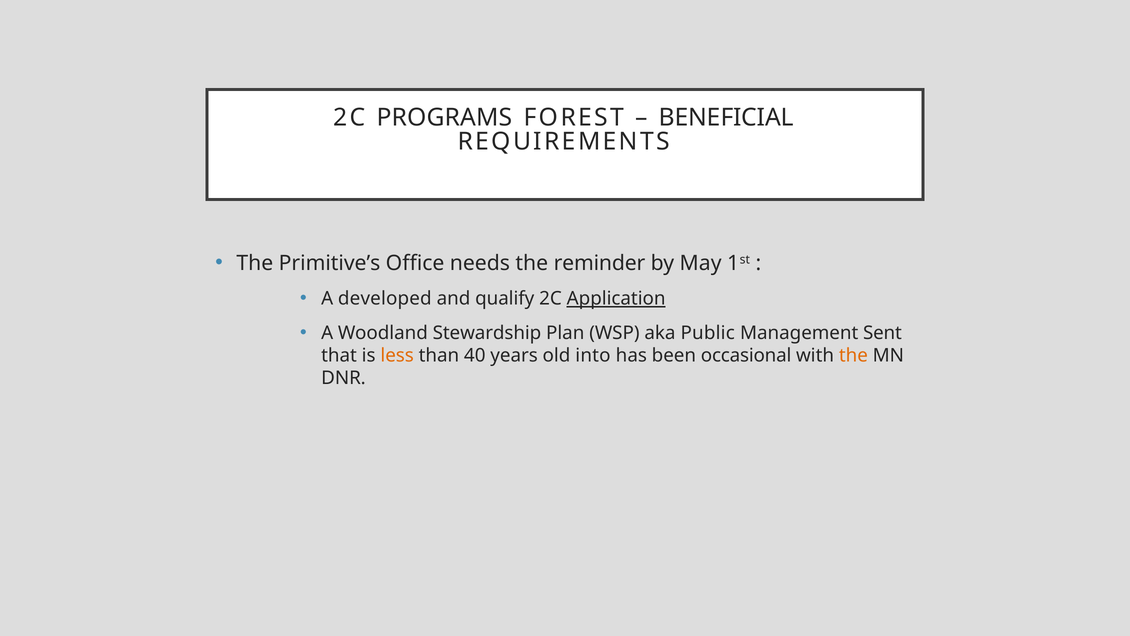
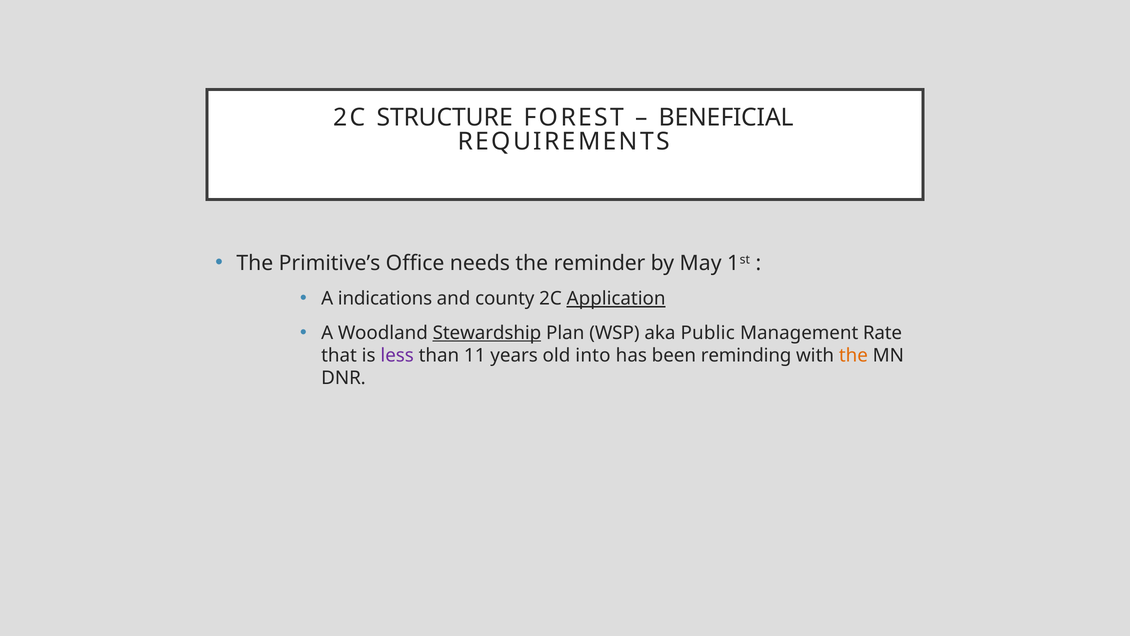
PROGRAMS: PROGRAMS -> STRUCTURE (445, 117)
developed: developed -> indications (385, 299)
qualify: qualify -> county (505, 299)
Stewardship underline: none -> present (487, 333)
Sent: Sent -> Rate (882, 333)
less colour: orange -> purple (397, 355)
40: 40 -> 11 (475, 355)
occasional: occasional -> reminding (746, 355)
